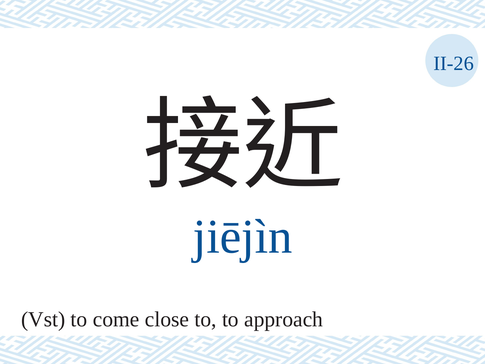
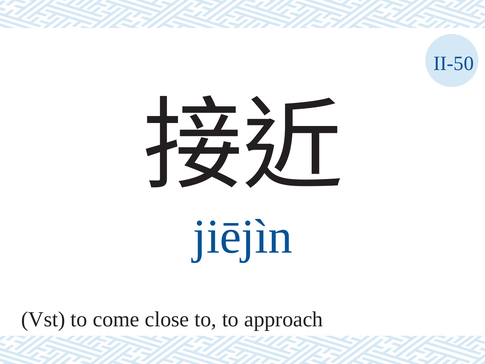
II-26: II-26 -> II-50 (454, 64)
